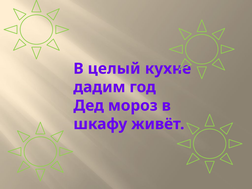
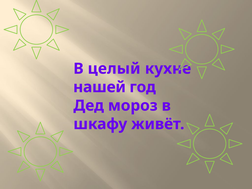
дадим: дадим -> нашей (99, 87)
